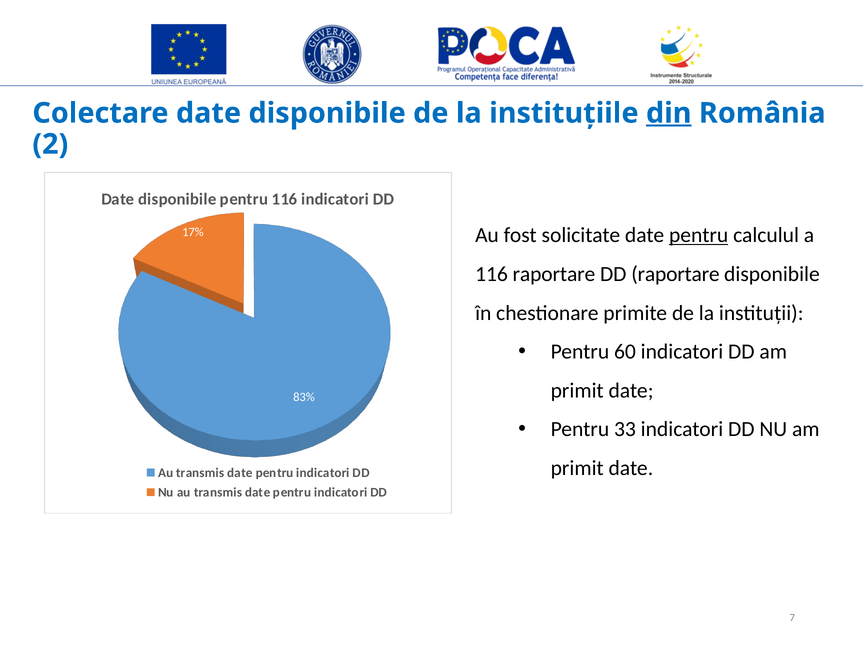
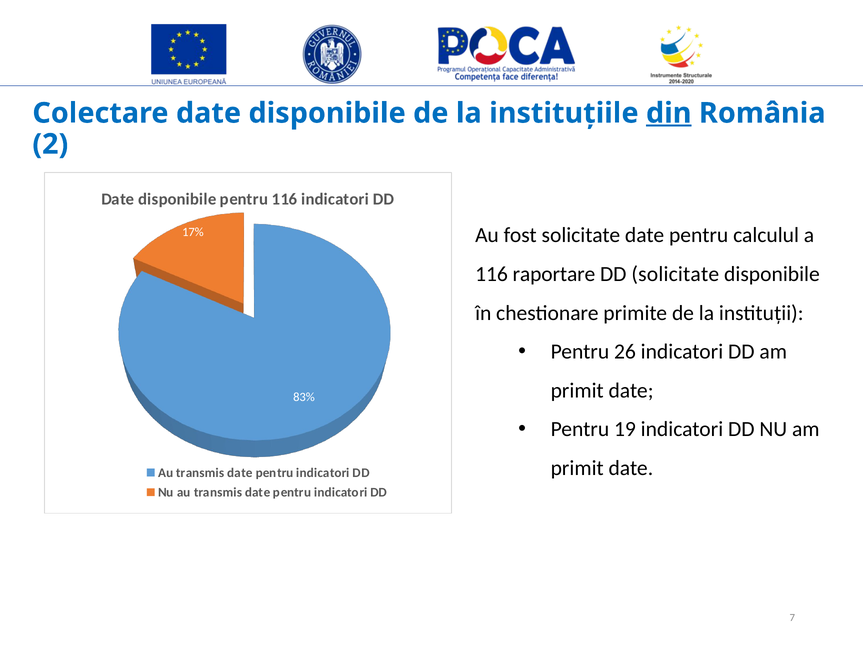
pentru underline: present -> none (699, 235)
DD raportare: raportare -> solicitate (675, 274)
60: 60 -> 26 (625, 352)
33: 33 -> 19 (625, 430)
